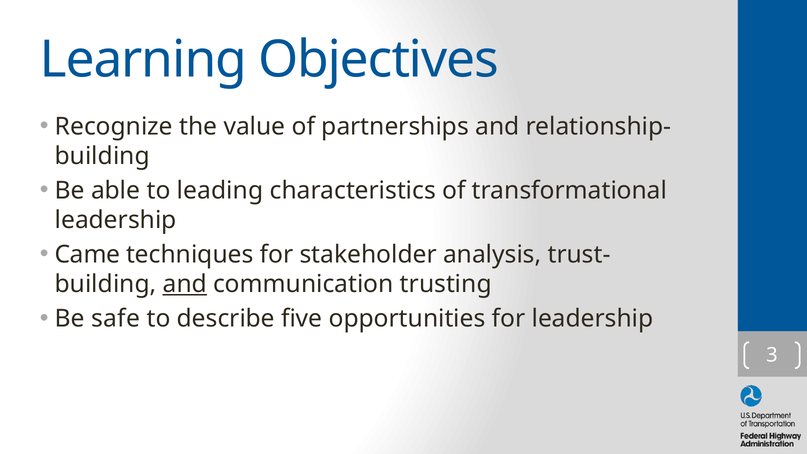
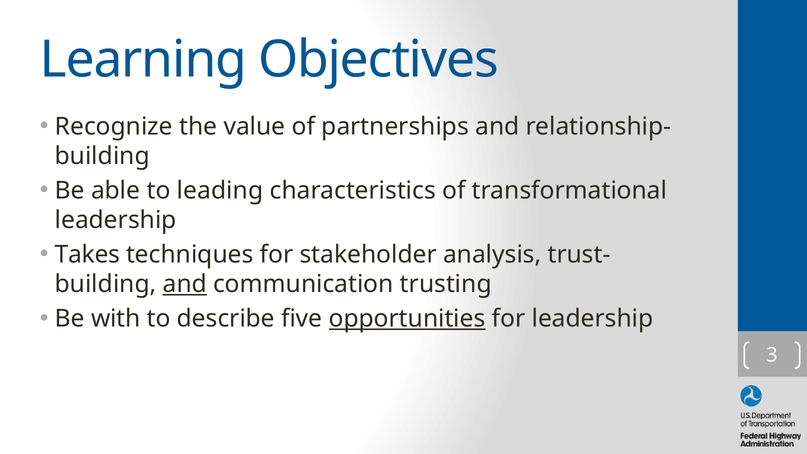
Came: Came -> Takes (87, 255)
safe: safe -> with (116, 319)
opportunities underline: none -> present (407, 319)
